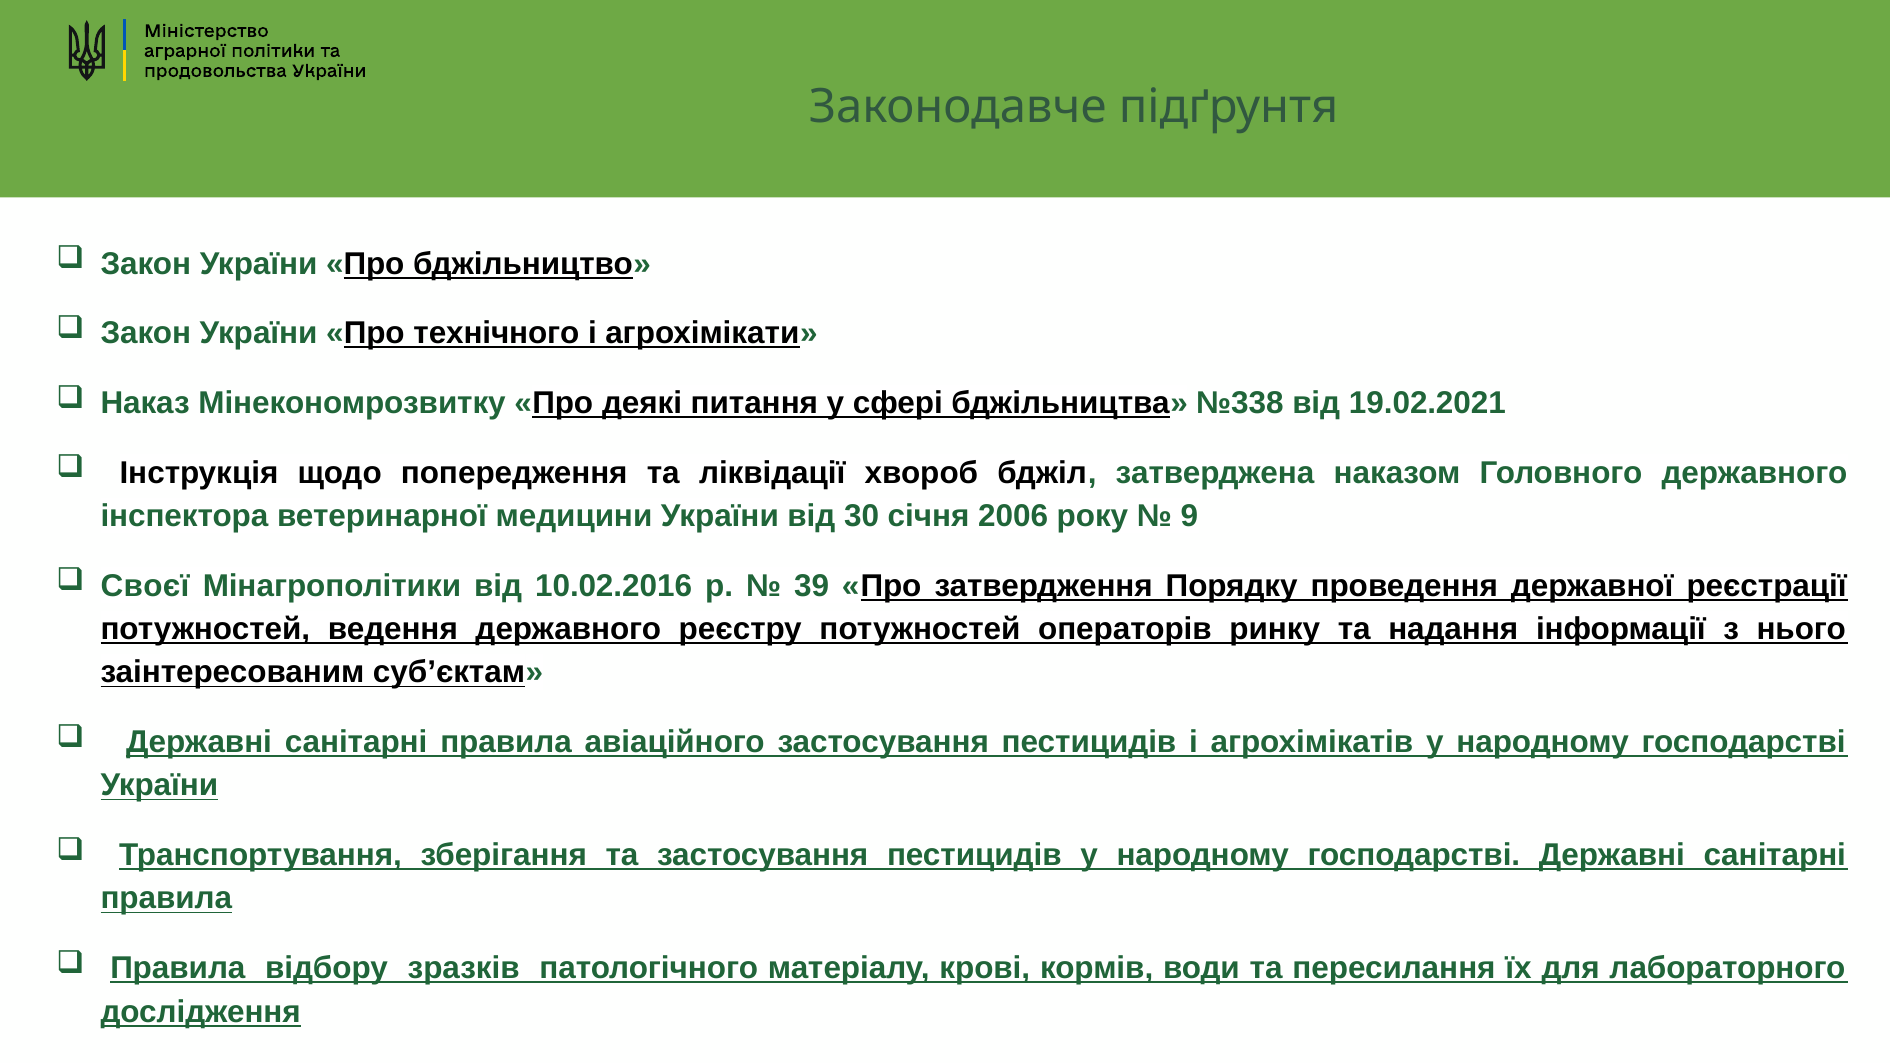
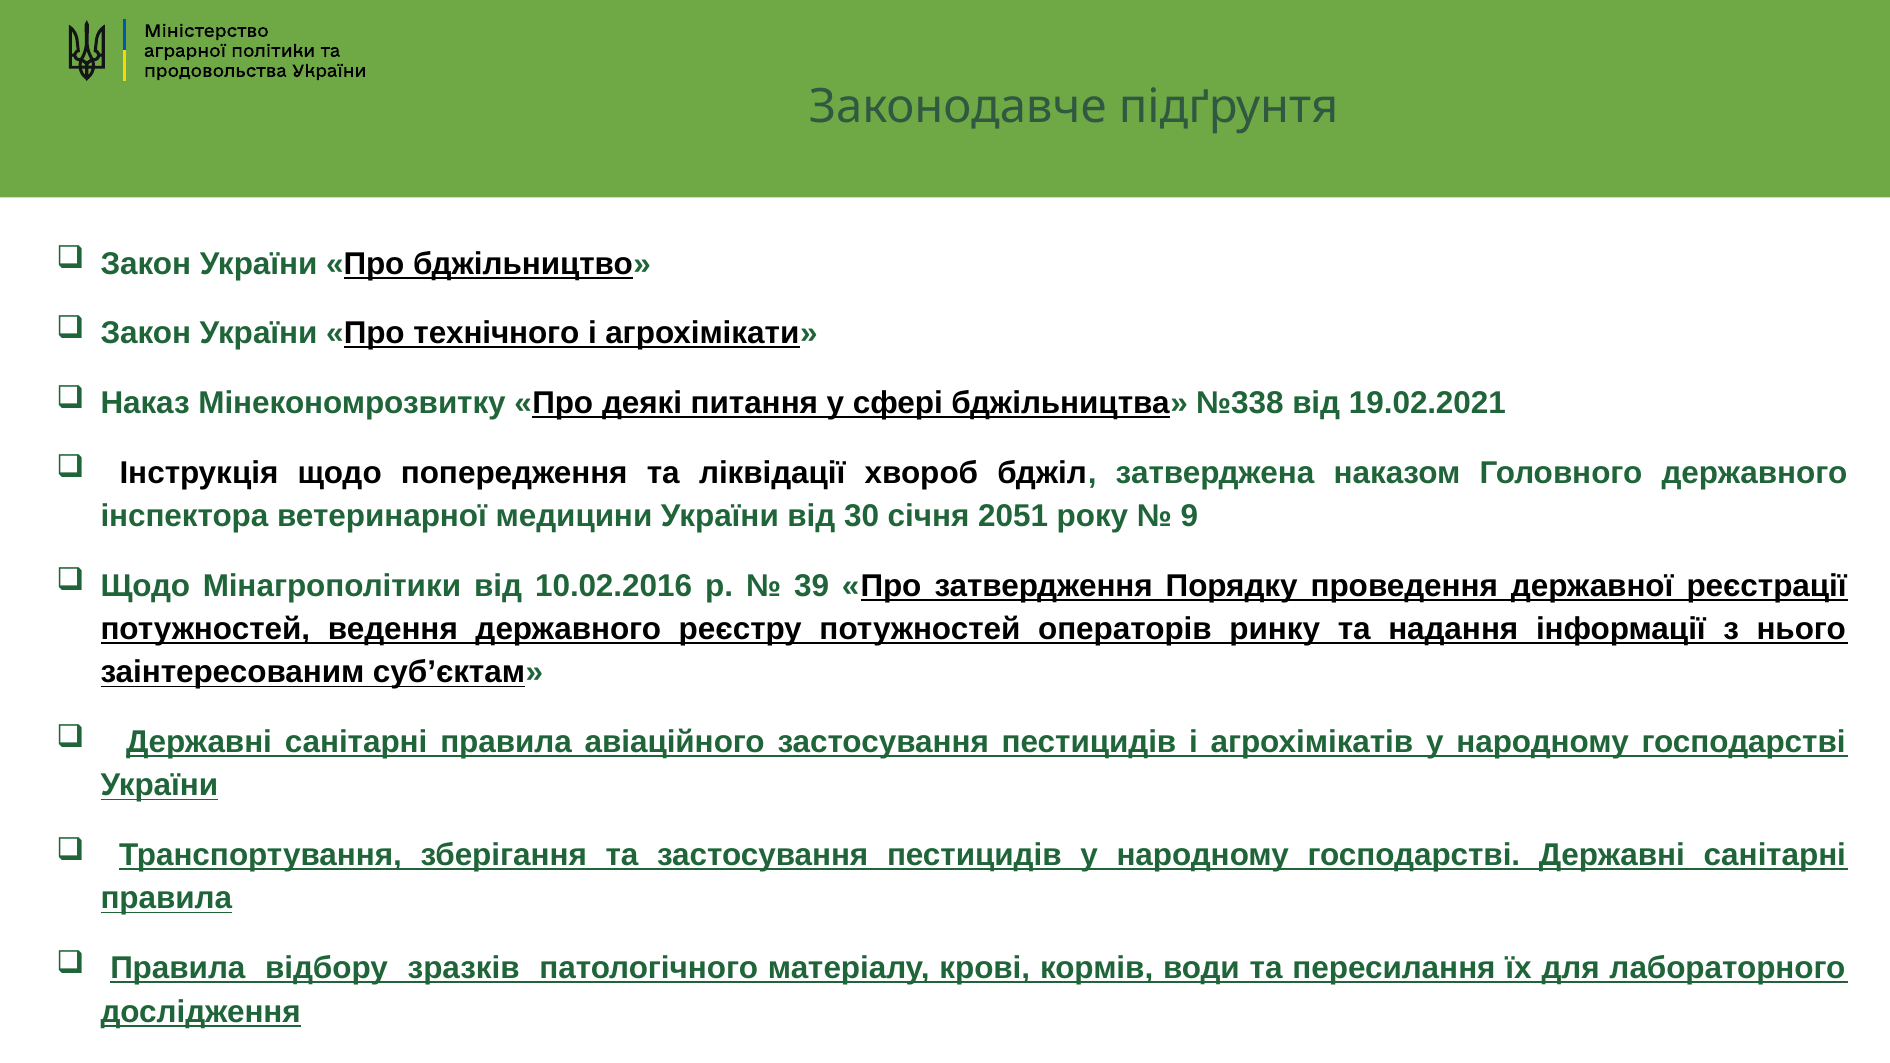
2006: 2006 -> 2051 (1013, 516)
Своєї: Своєї -> Щодо (145, 586)
